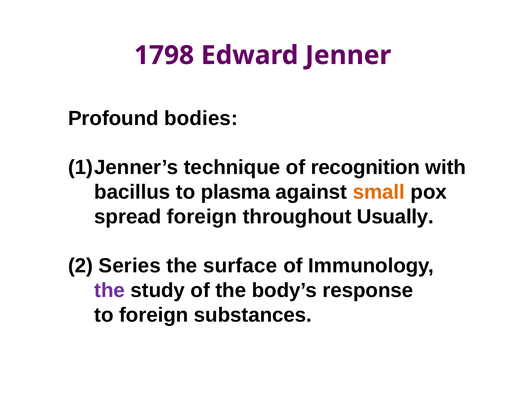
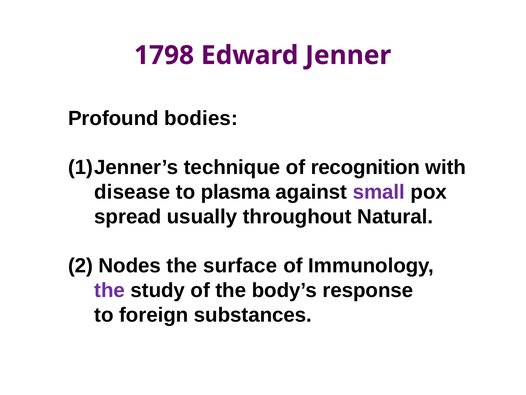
bacillus: bacillus -> disease (132, 192)
small colour: orange -> purple (379, 192)
spread foreign: foreign -> usually (202, 216)
Usually: Usually -> Natural (395, 216)
Series: Series -> Nodes (130, 266)
